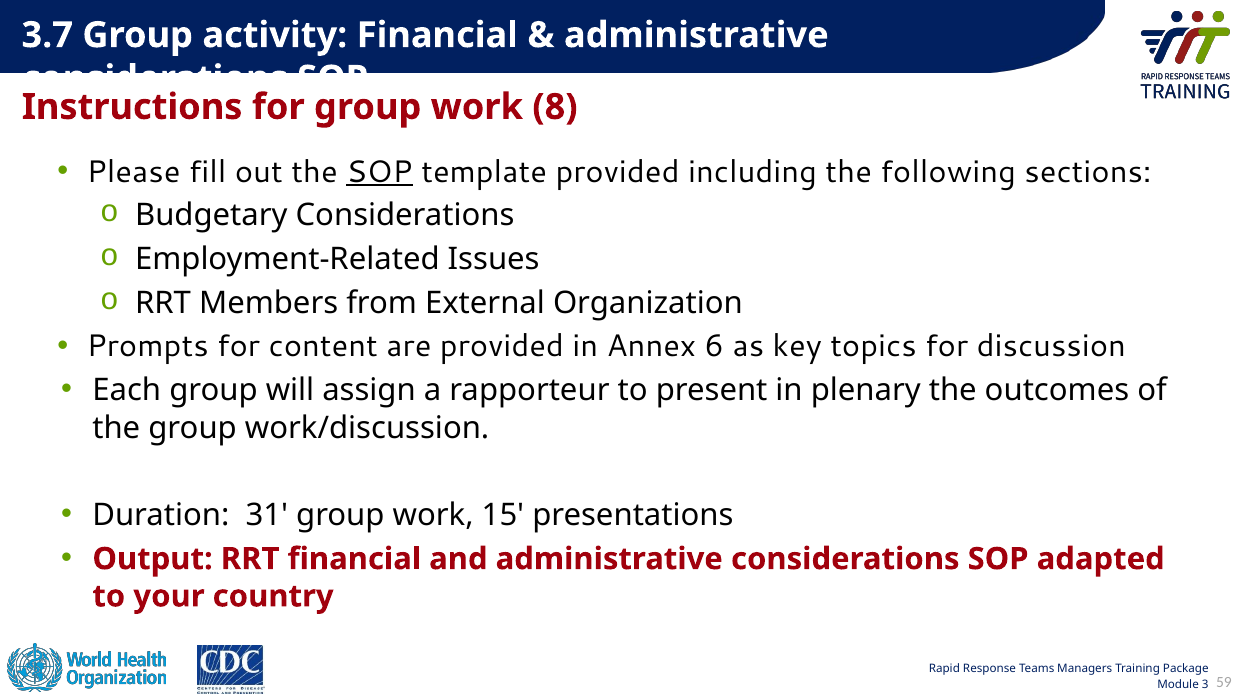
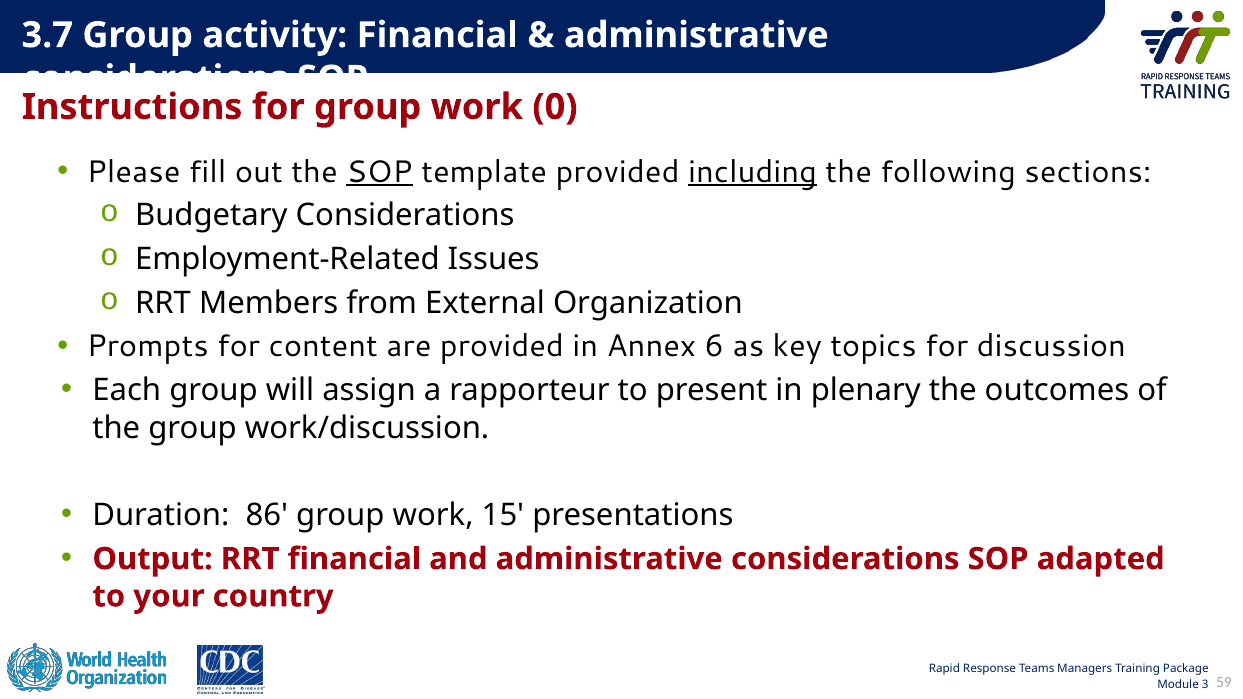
8: 8 -> 0 (555, 107)
including underline: none -> present (753, 172)
31: 31 -> 86 (267, 515)
